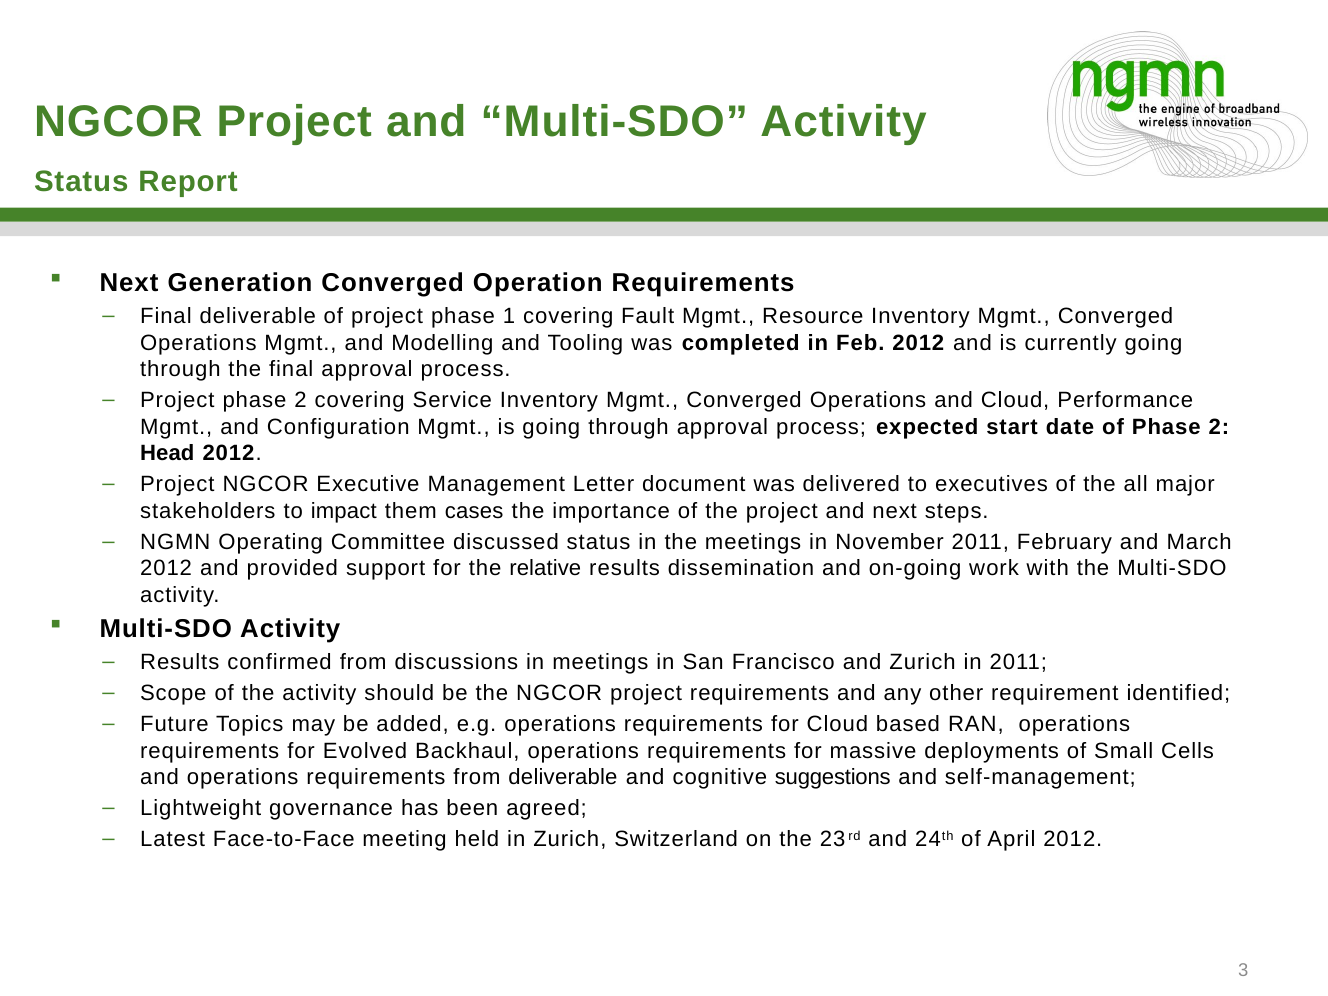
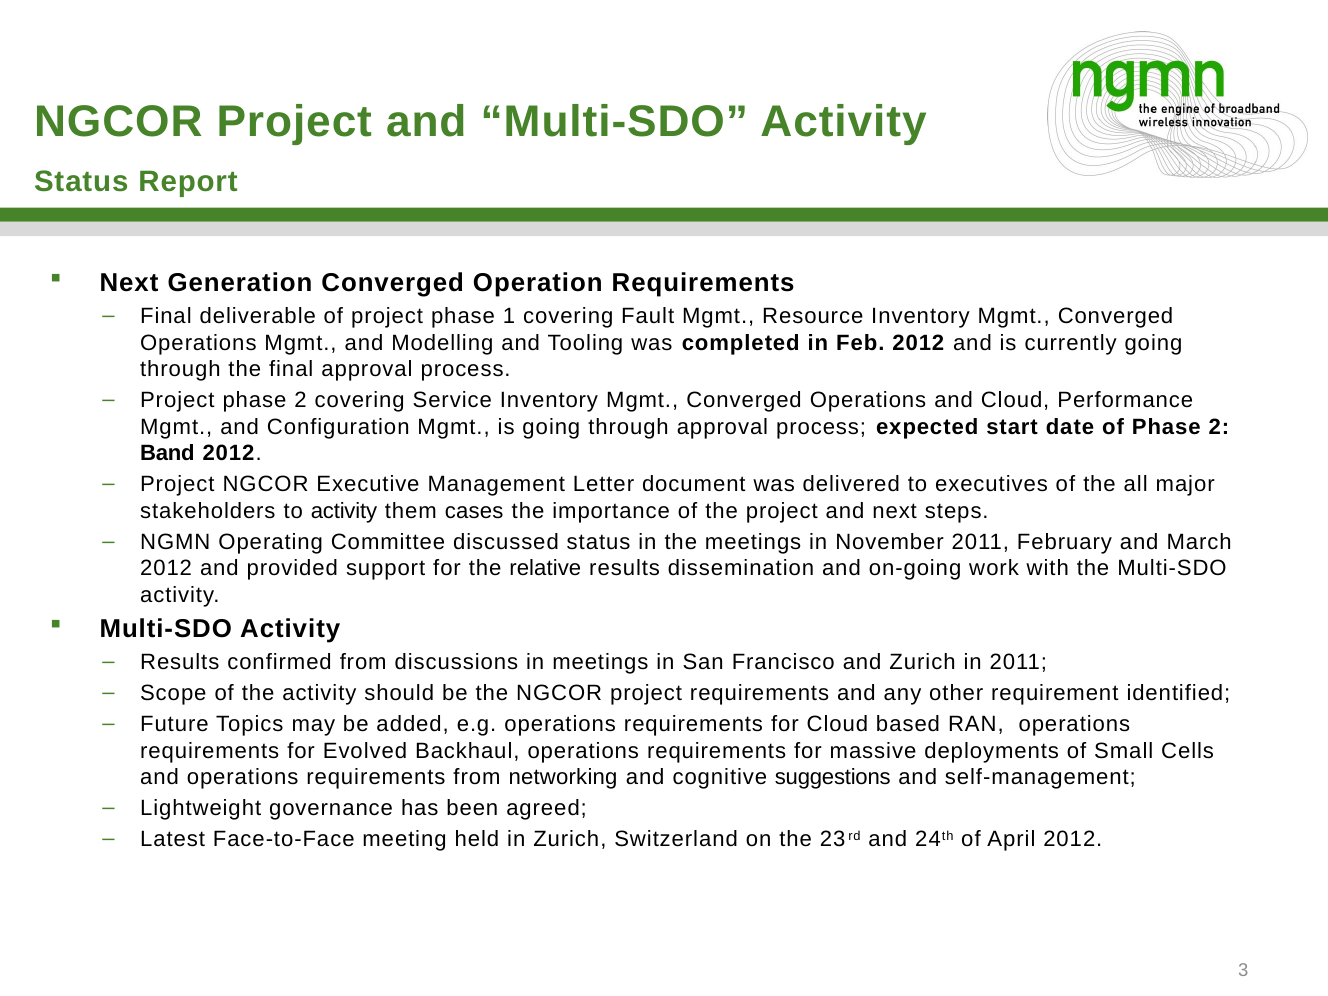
Head: Head -> Band (167, 454)
to impact: impact -> activity (344, 511)
from deliverable: deliverable -> networking (563, 778)
